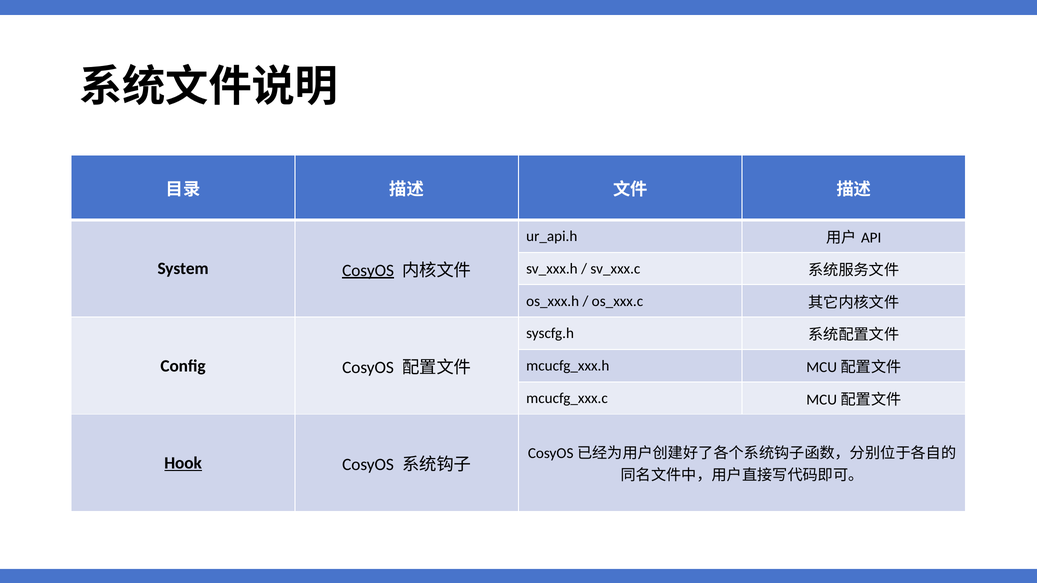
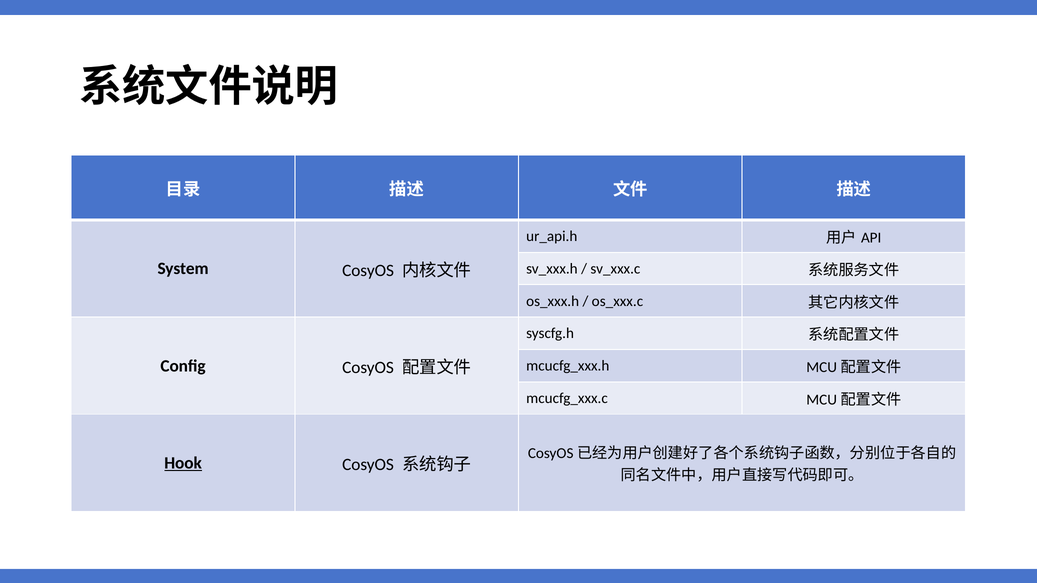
CosyOS underline: present -> none (368, 270)
